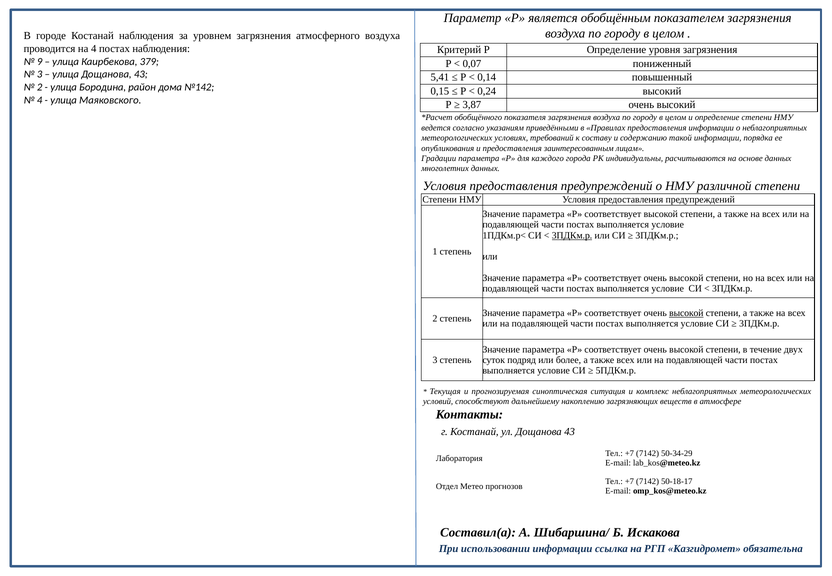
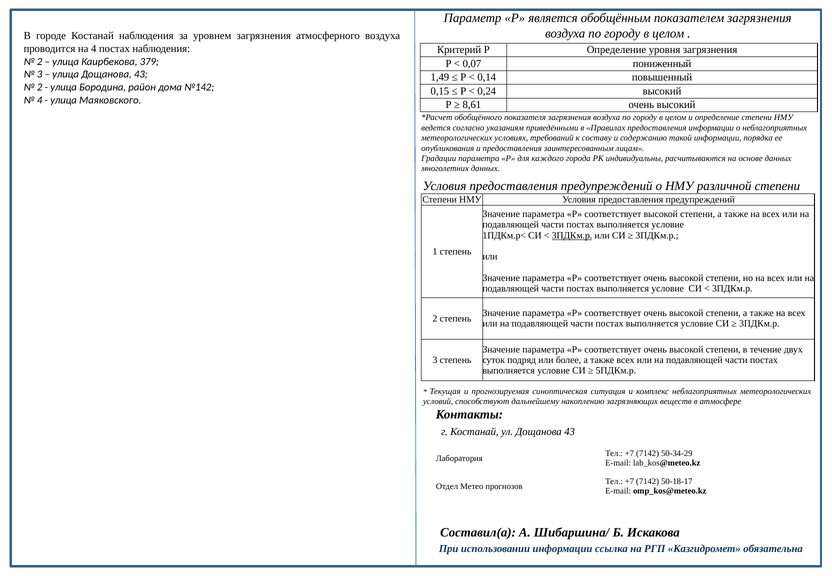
9: 9 -> 2 (40, 62)
5,41: 5,41 -> 1,49 (440, 77)
3,87: 3,87 -> 8,61 (472, 105)
высокой underline: present -> none (686, 313)
